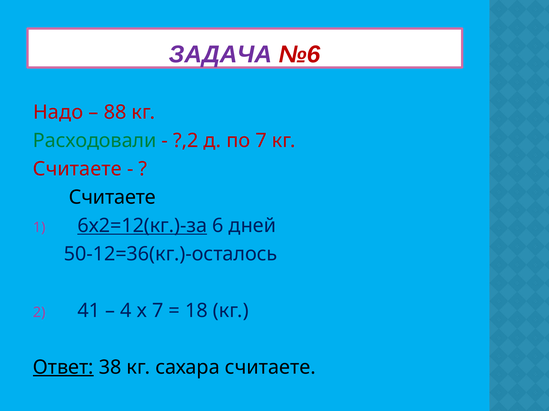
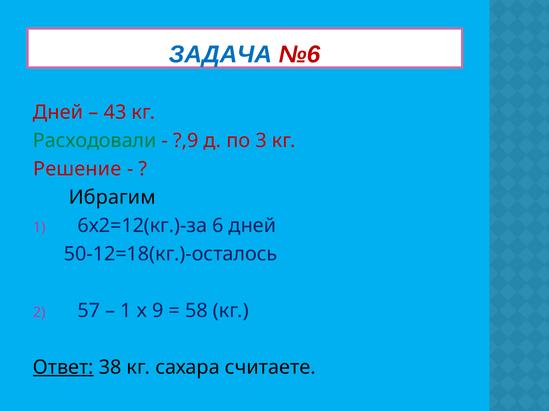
ЗАДАЧА colour: purple -> blue (221, 55)
Надо: Надо -> Дней (58, 113)
88: 88 -> 43 (115, 113)
?,2: ?,2 -> ?,9 (186, 141)
по 7: 7 -> 3 (261, 141)
Считаете: Считаете -> Решение (77, 169)
Считаете: Считаете -> Ибрагим (112, 198)
6х2=12(кг.)-за underline: present -> none (142, 226)
50-12=36(кг.)-осталось: 50-12=36(кг.)-осталось -> 50-12=18(кг.)-осталось (171, 254)
41: 41 -> 57 (89, 311)
4: 4 -> 1 (126, 311)
х 7: 7 -> 9 (158, 311)
18: 18 -> 58 (196, 311)
